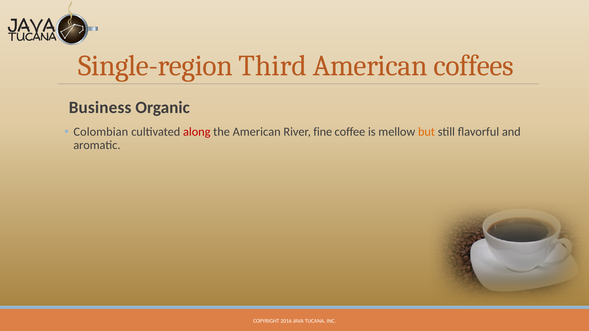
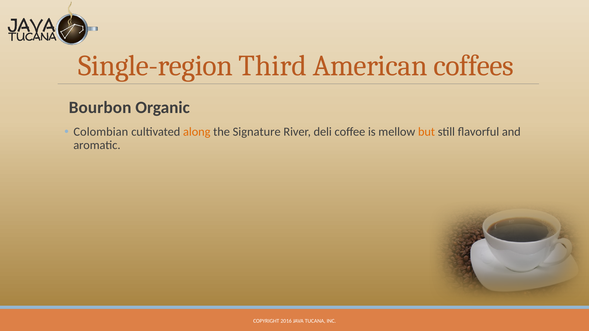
Business: Business -> Bourbon (100, 107)
along colour: red -> orange (197, 132)
the American: American -> Signature (257, 132)
fine: fine -> deli (323, 132)
